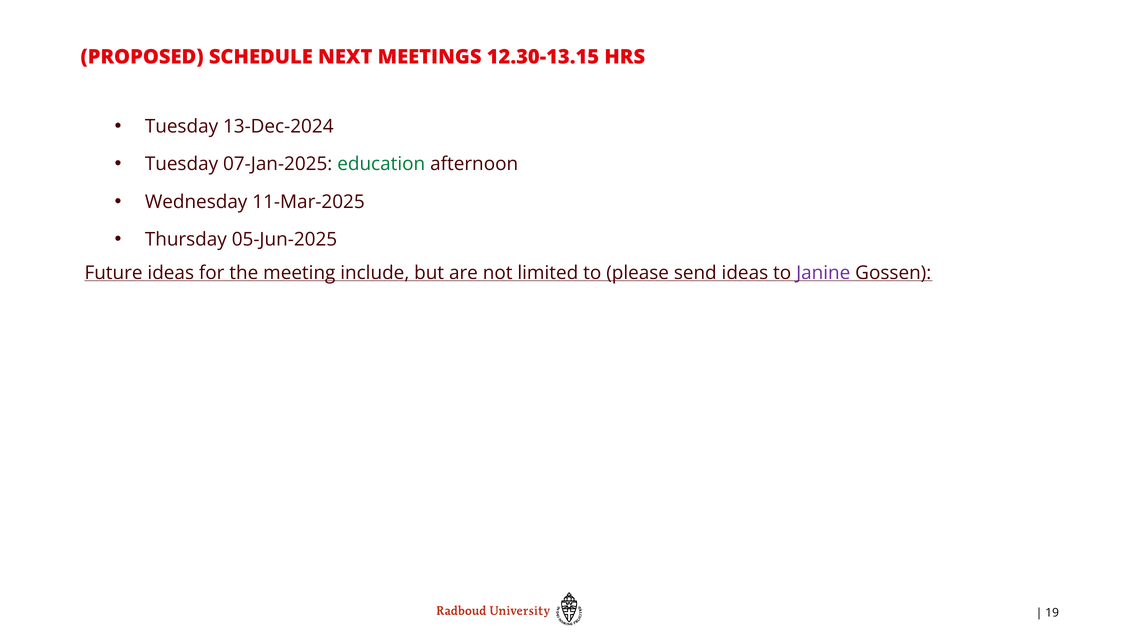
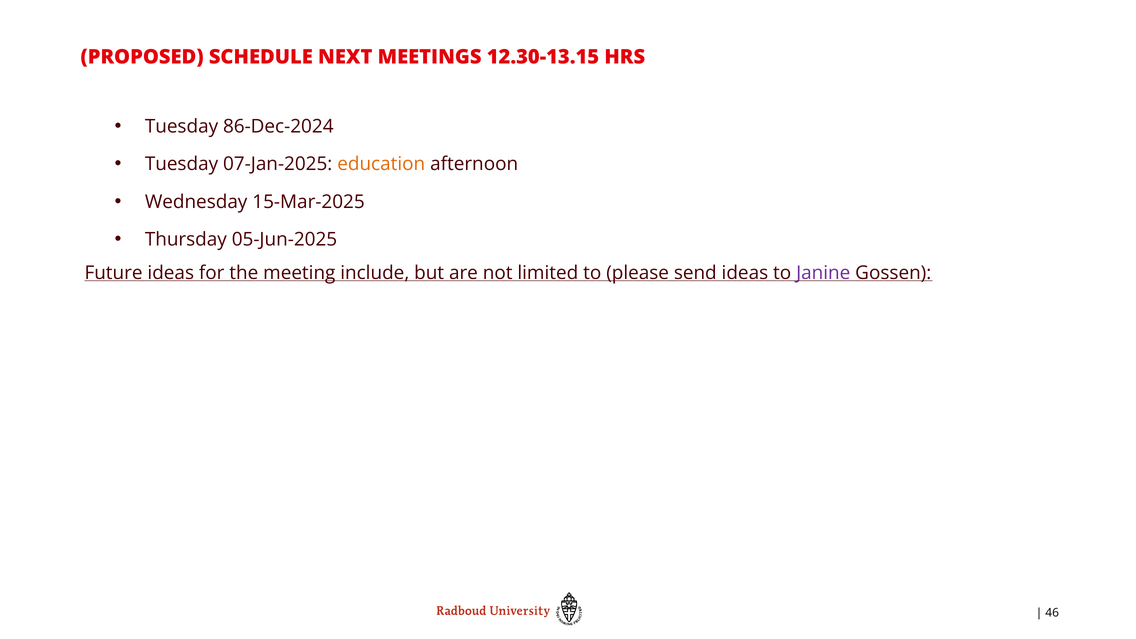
13-Dec-2024: 13-Dec-2024 -> 86-Dec-2024 (278, 126)
education colour: green -> orange (381, 164)
11-Mar-2025: 11-Mar-2025 -> 15-Mar-2025 (309, 202)
19: 19 -> 46 (1052, 612)
